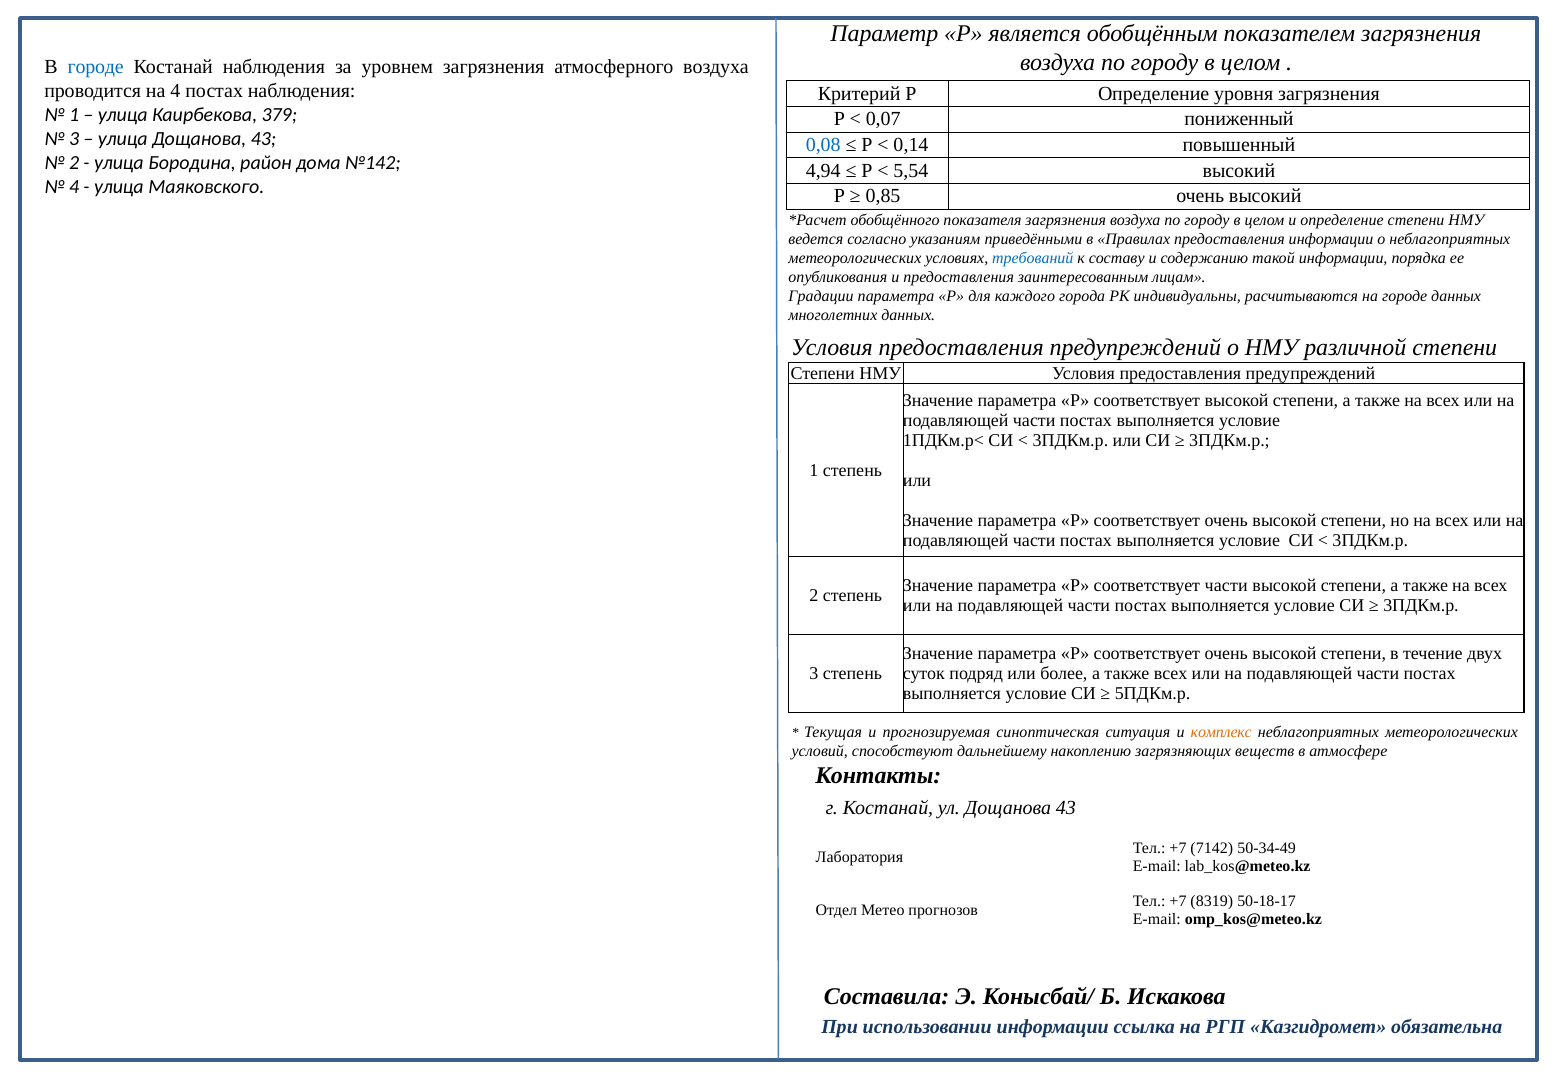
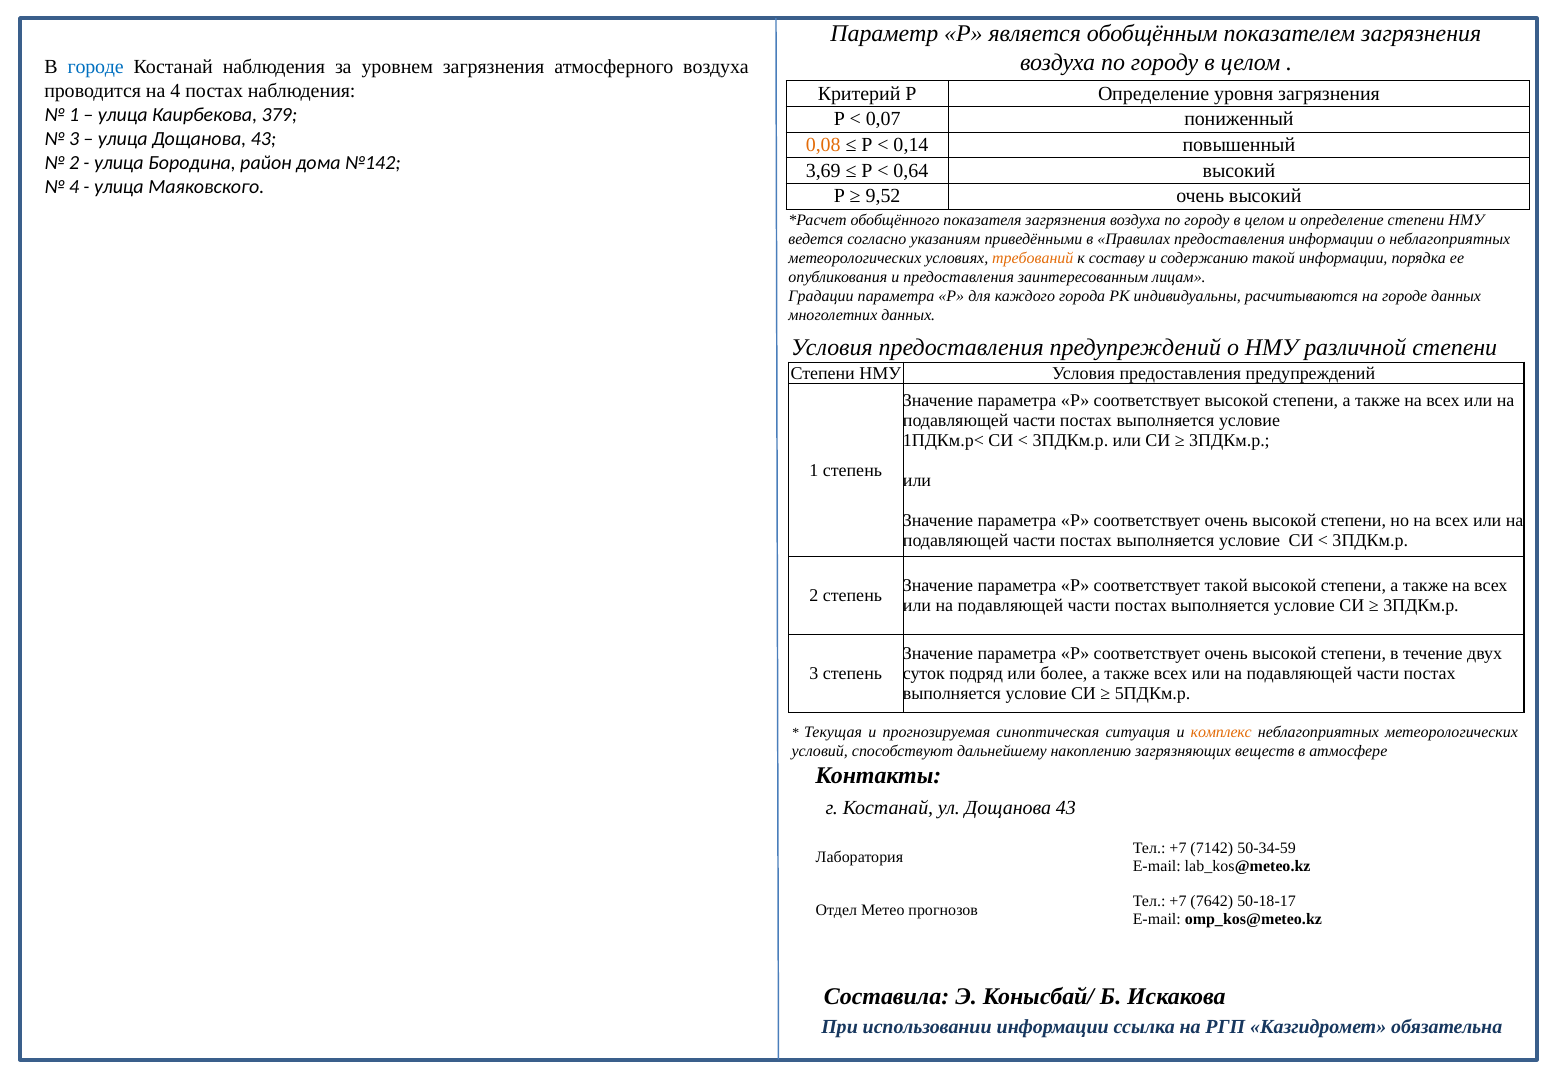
0,08 colour: blue -> orange (823, 145)
4,94: 4,94 -> 3,69 (823, 171)
5,54: 5,54 -> 0,64 (911, 171)
0,85: 0,85 -> 9,52 (883, 196)
требований colour: blue -> orange (1033, 258)
соответствует части: части -> такой (1226, 586)
50-34-49: 50-34-49 -> 50-34-59 (1267, 849)
8319: 8319 -> 7642 (1212, 901)
